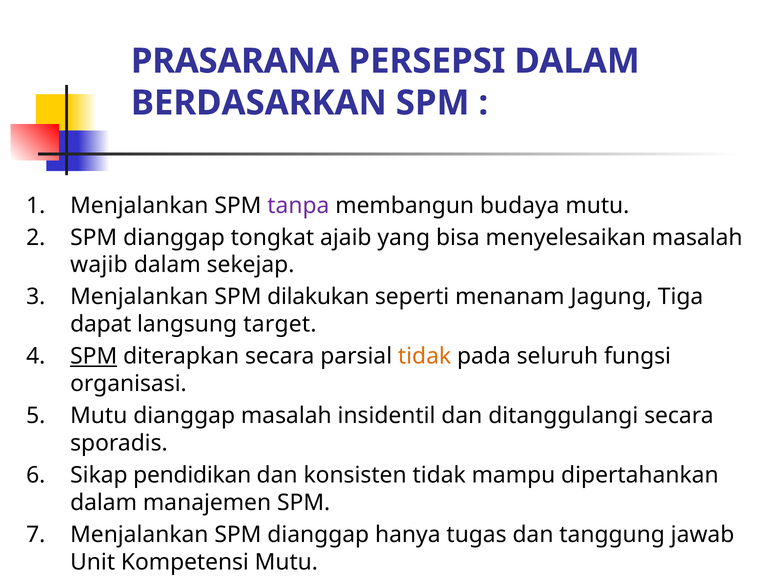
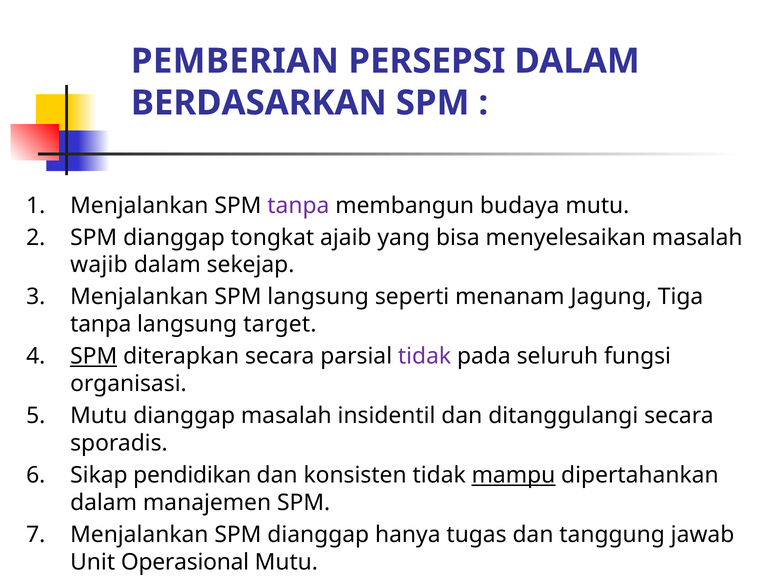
PRASARANA: PRASARANA -> PEMBERIAN (235, 61)
SPM dilakukan: dilakukan -> langsung (318, 297)
dapat: dapat -> tanpa (101, 324)
tidak colour: orange -> purple (425, 356)
mampu underline: none -> present (513, 475)
Kompetensi: Kompetensi -> Operasional (185, 561)
